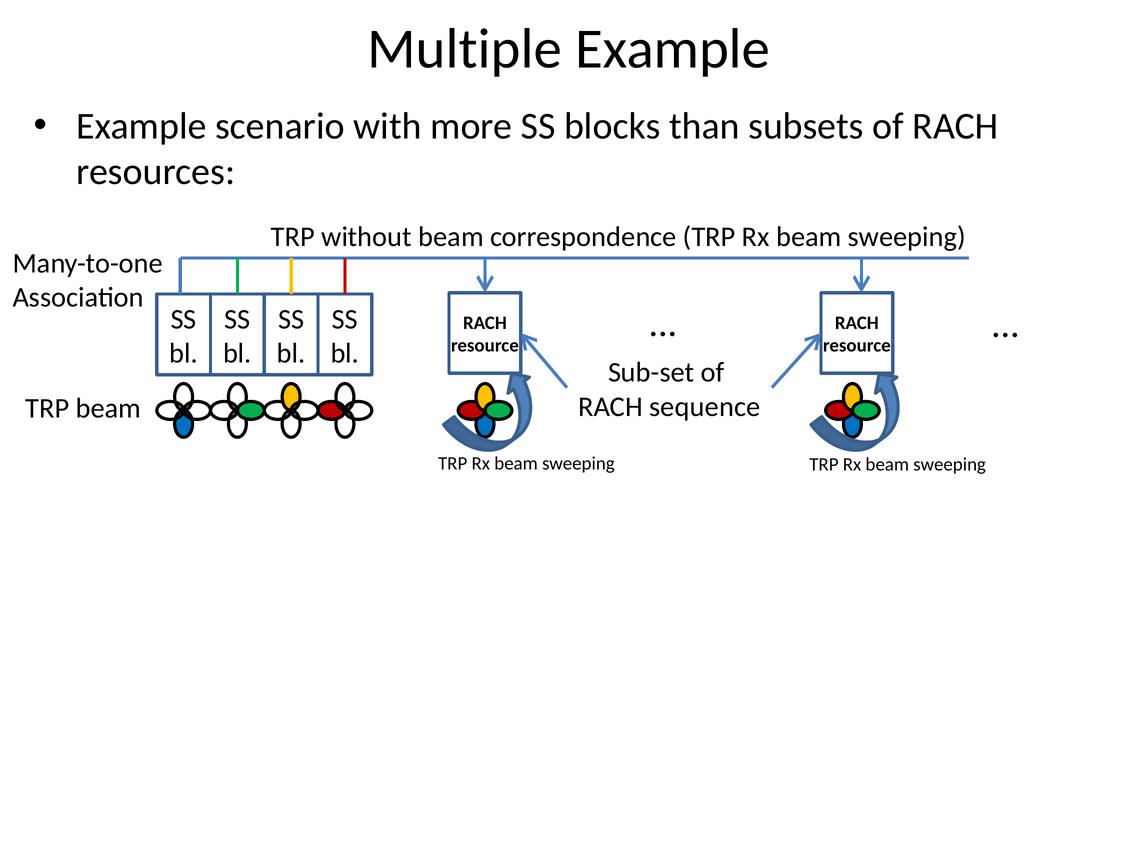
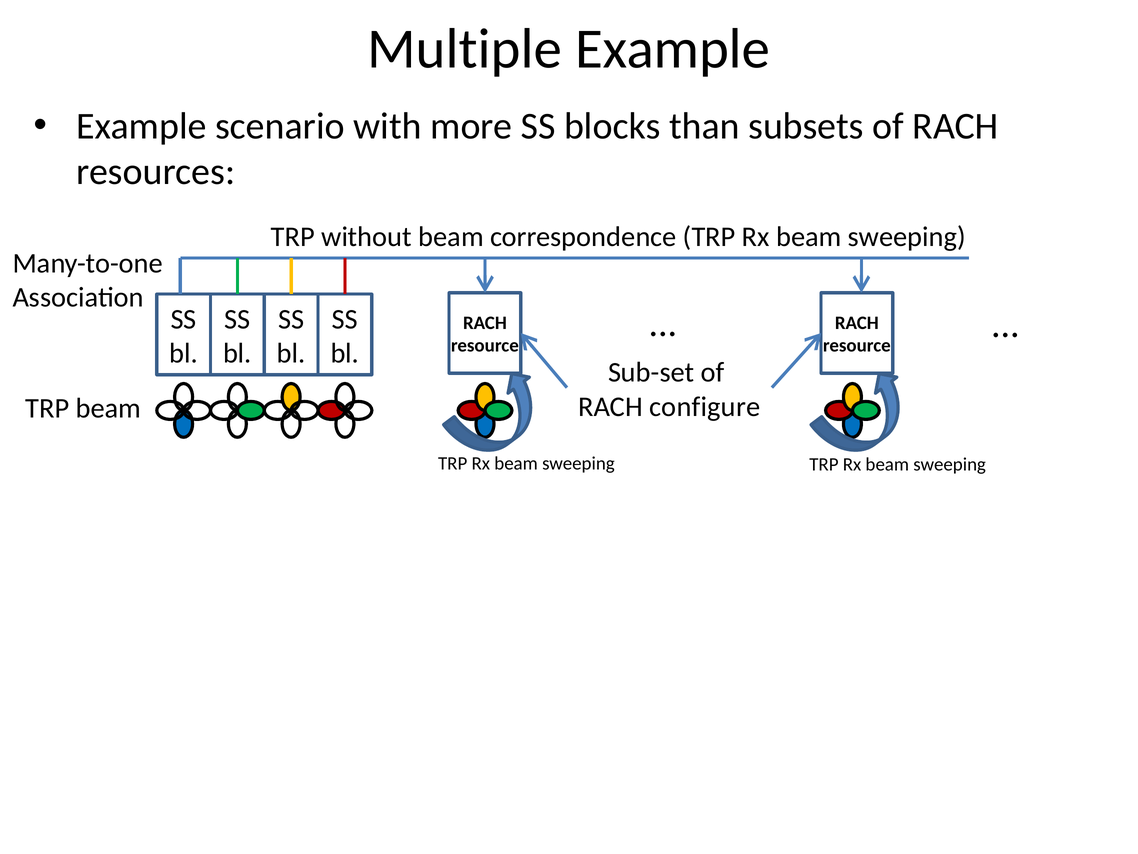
sequence: sequence -> configure (705, 406)
